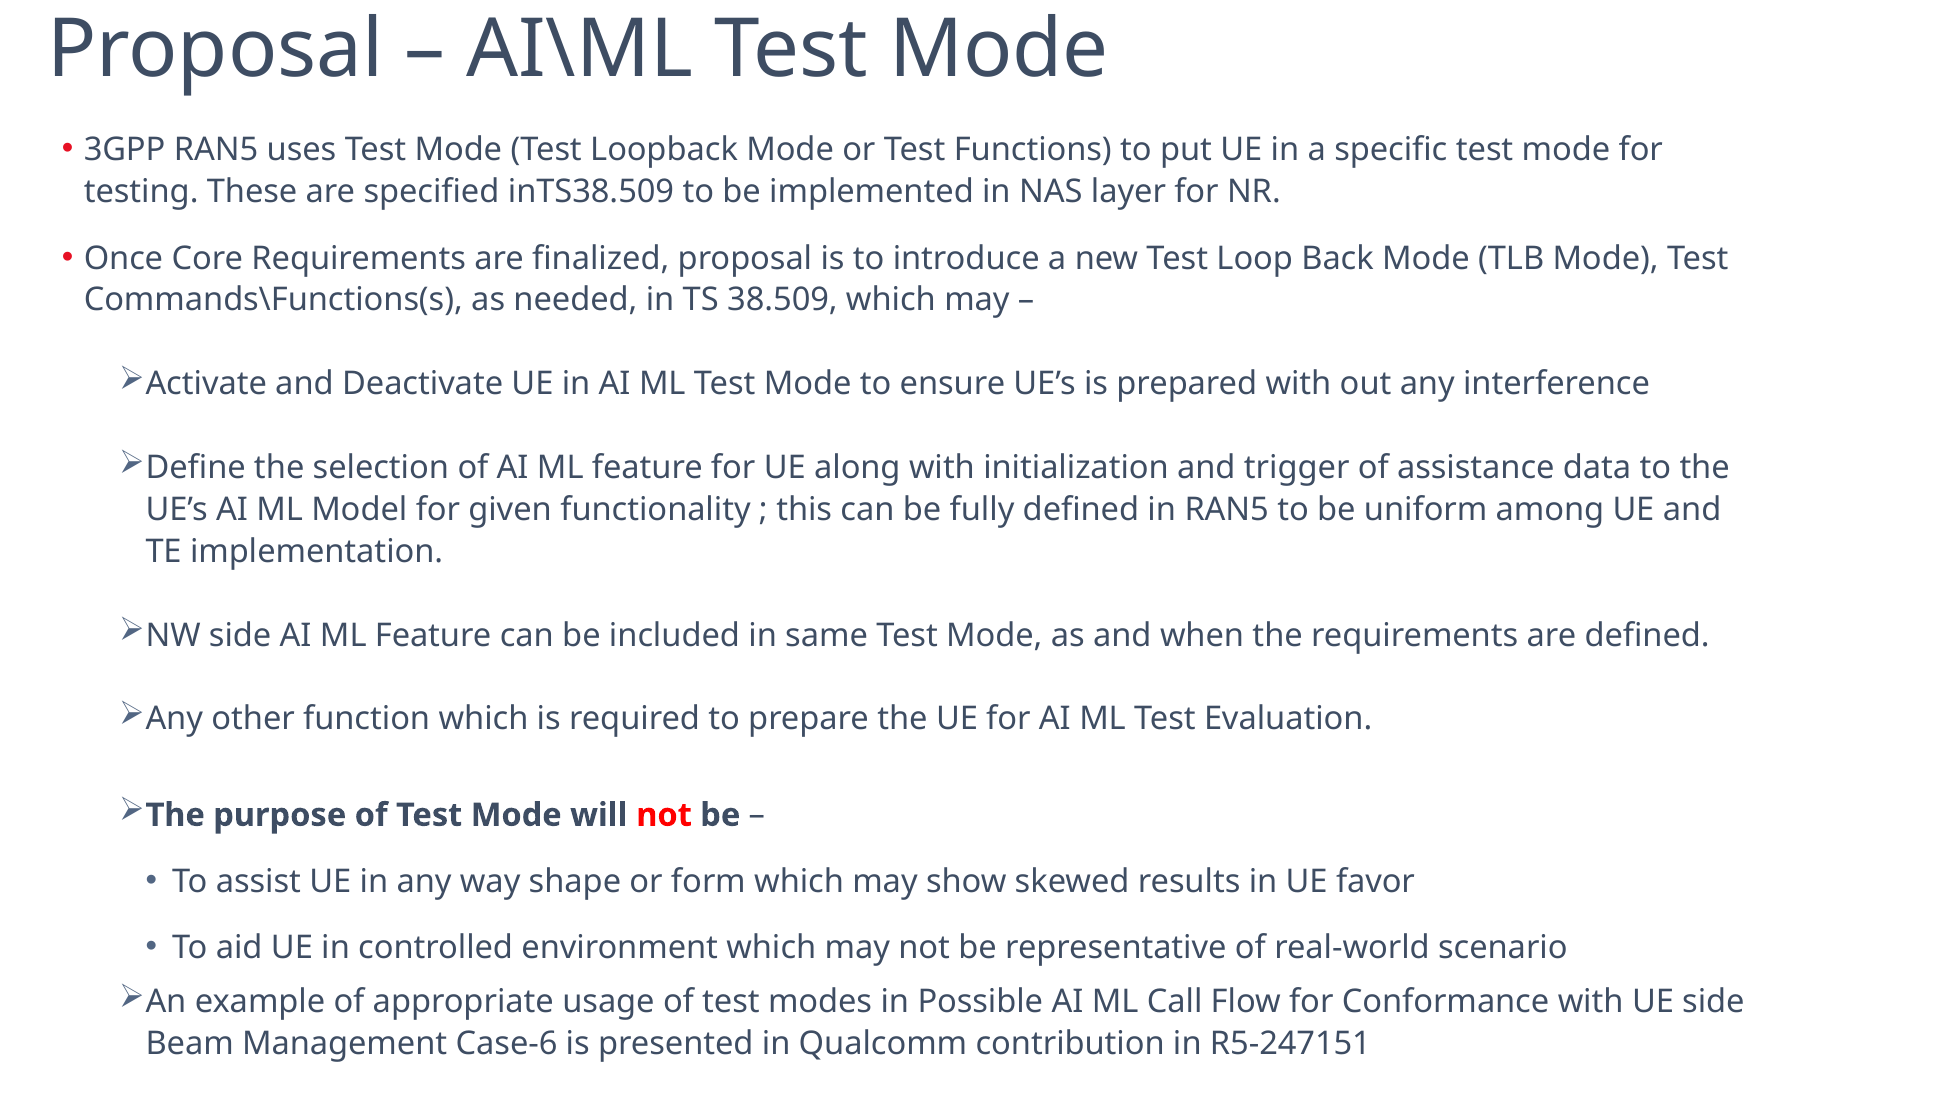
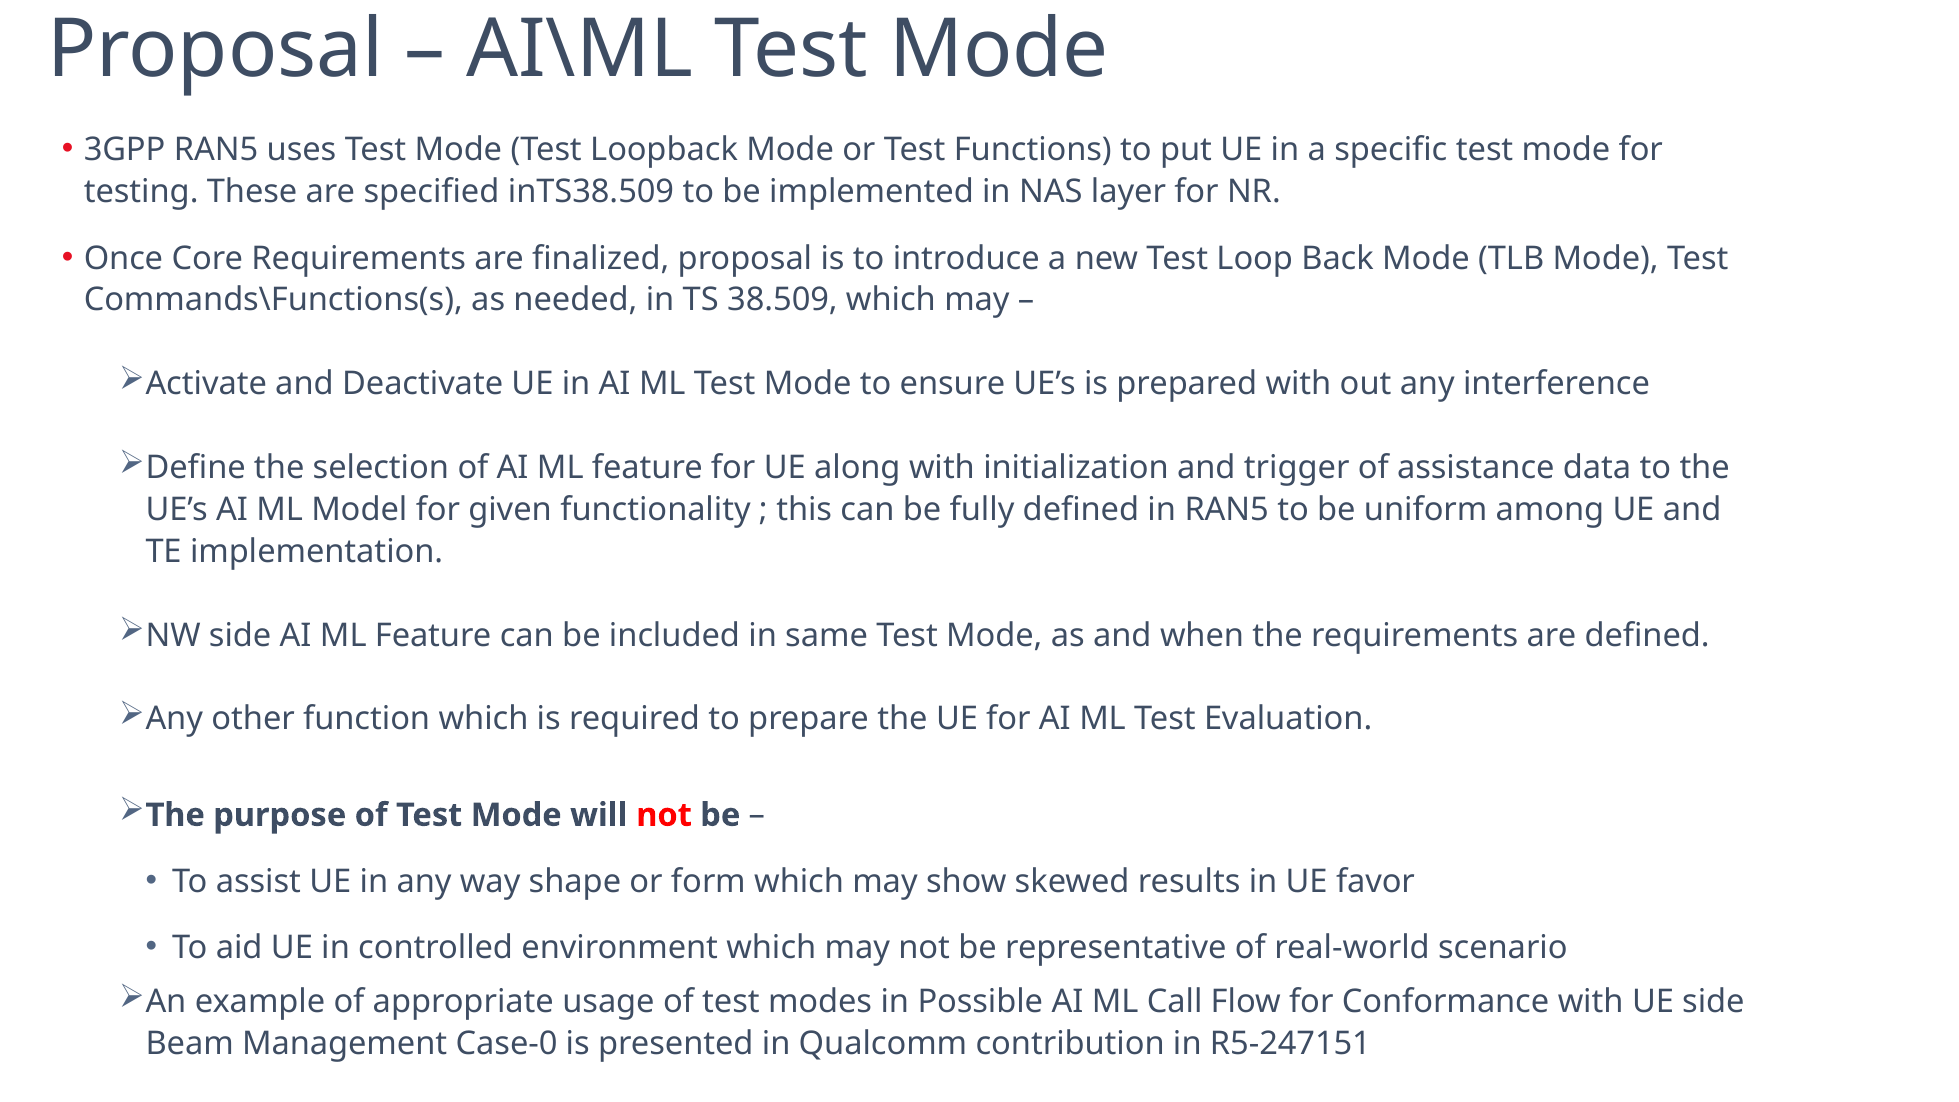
Case-6: Case-6 -> Case-0 (507, 1044)
